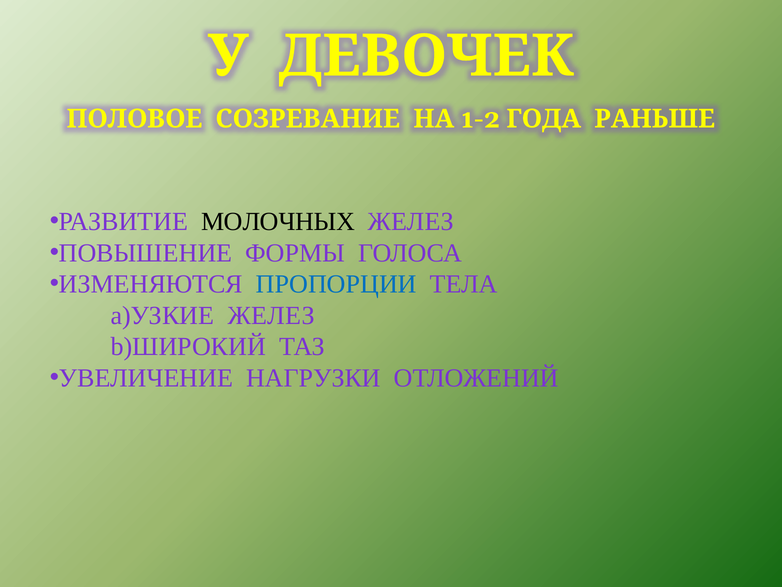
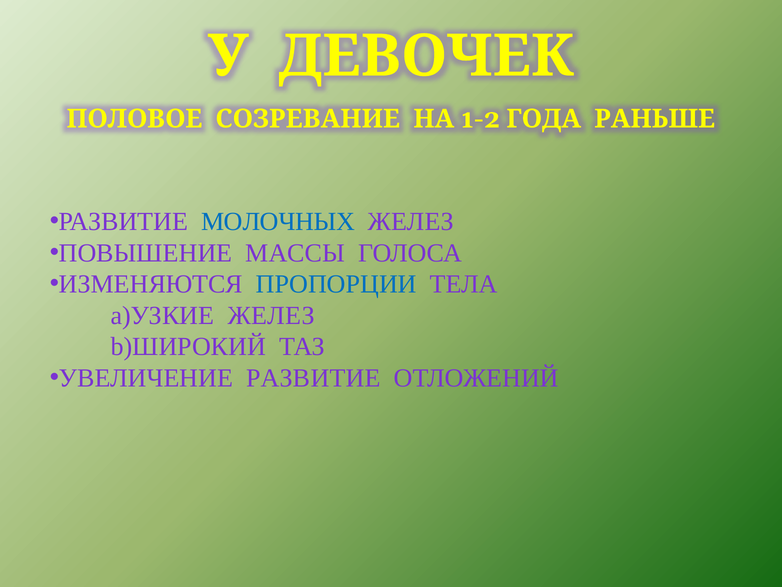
МОЛОЧНЫХ colour: black -> blue (278, 221)
ФОРМЫ: ФОРМЫ -> МАССЫ (295, 253)
УВЕЛИЧЕНИЕ НАГРУЗКИ: НАГРУЗКИ -> РАЗВИТИЕ (313, 378)
